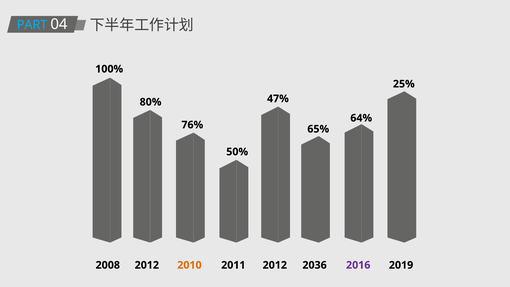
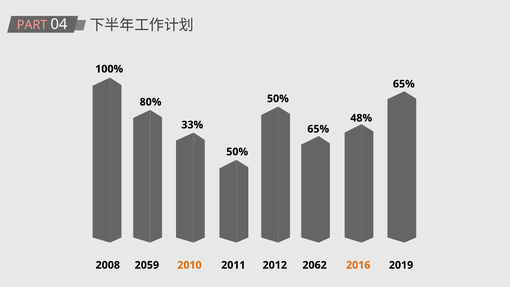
PART colour: light blue -> pink (32, 25)
25%: 25% -> 65% (404, 84)
47%: 47% -> 50% (278, 99)
64%: 64% -> 48% (361, 118)
76%: 76% -> 33% (192, 125)
2008 2012: 2012 -> 2059 (147, 265)
2036: 2036 -> 2062 (315, 265)
2016 colour: purple -> orange (358, 265)
